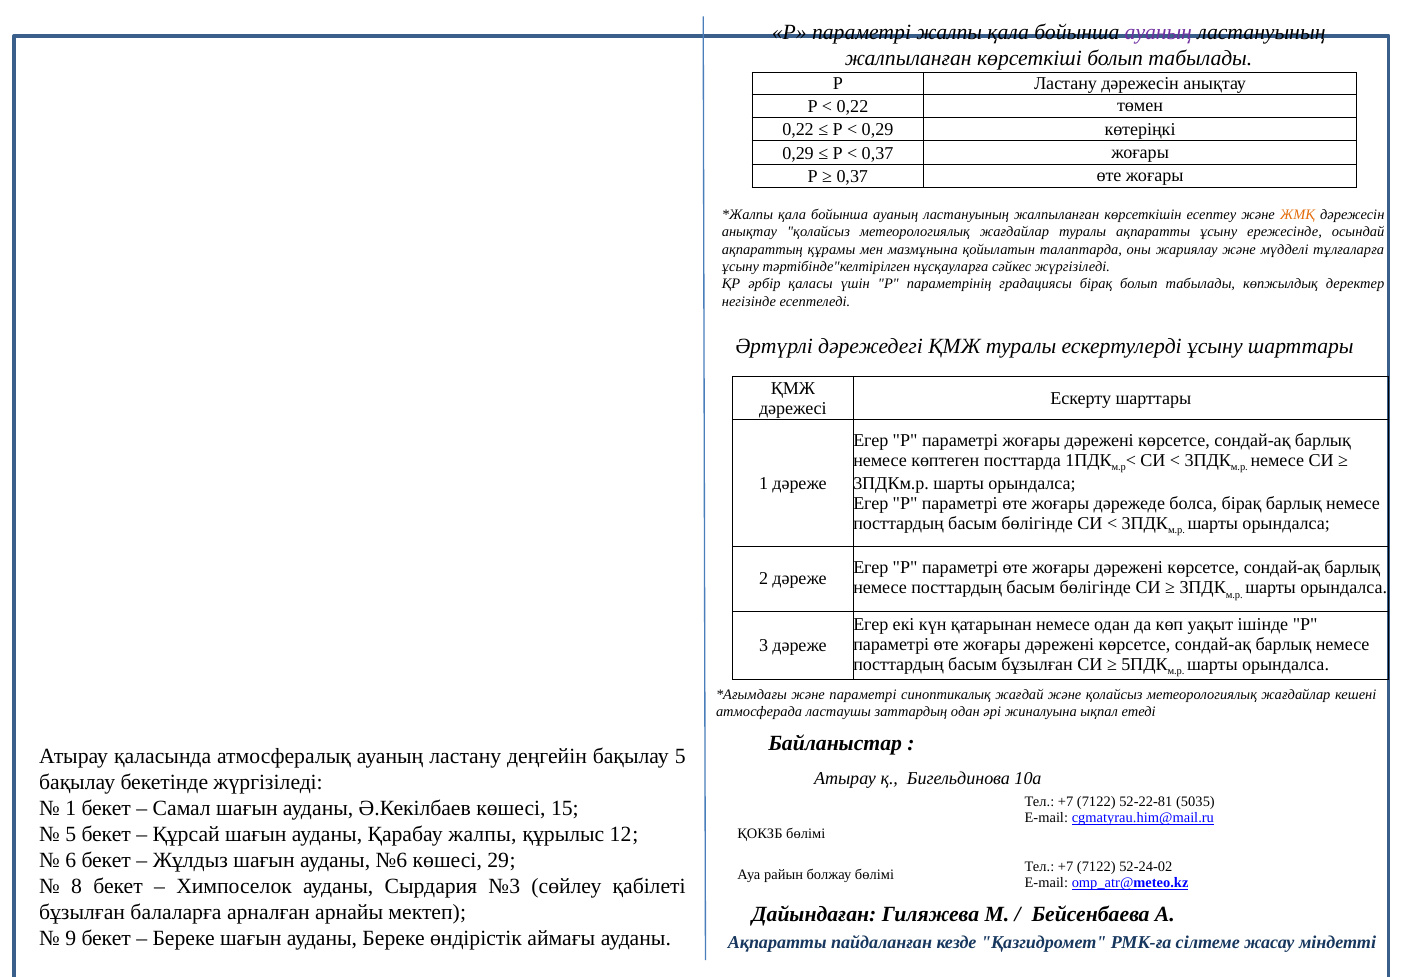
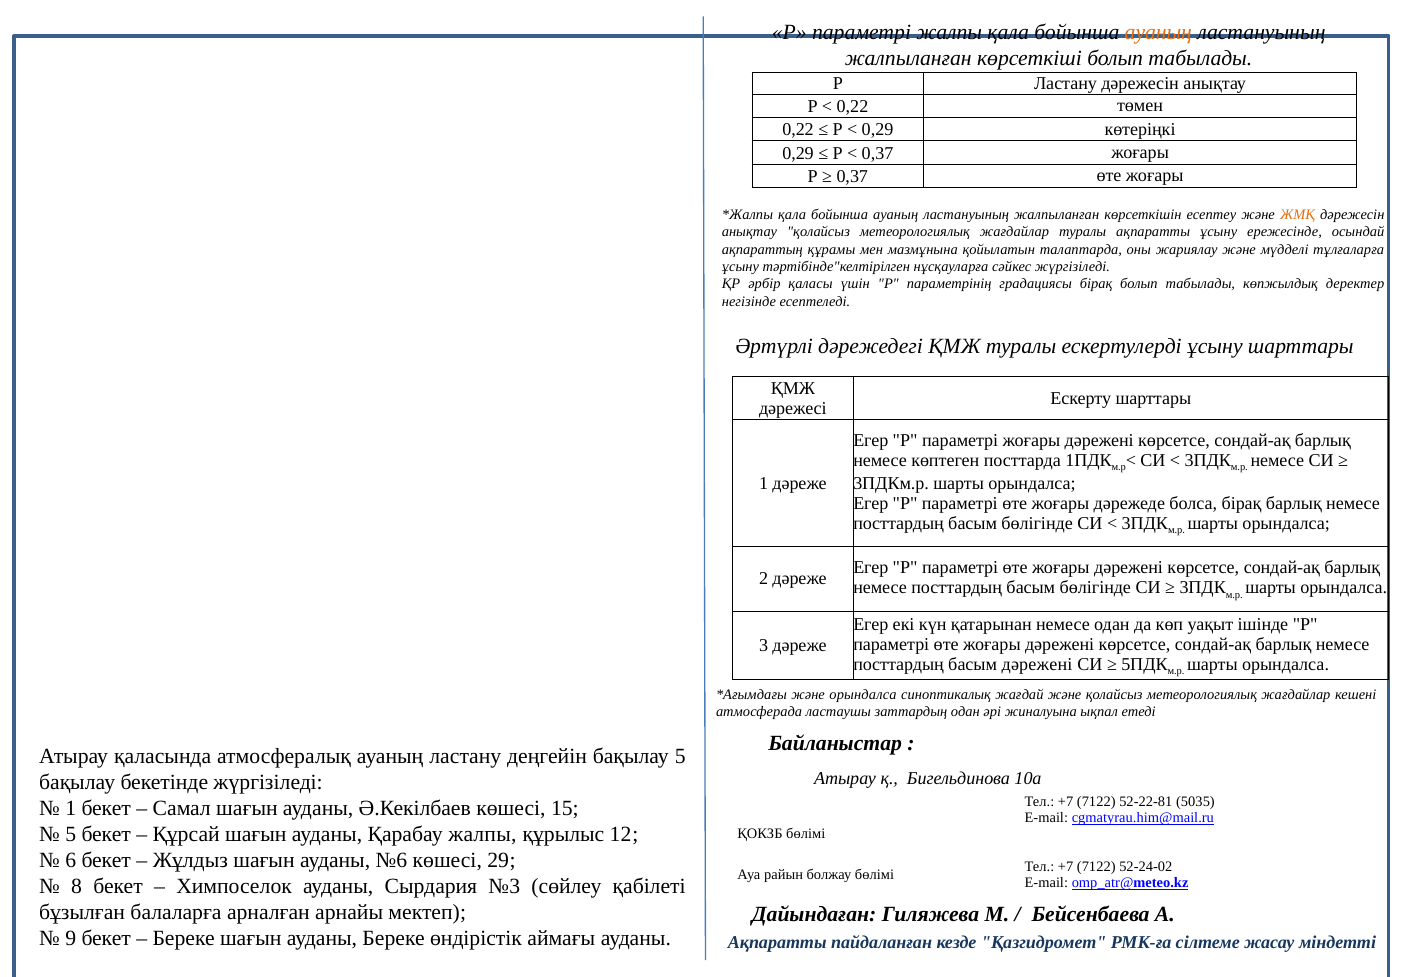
ауаның colour: purple -> orange (1158, 32)
басым бұзылған: бұзылған -> дәрежені (1037, 664)
және параметрі: параметрі -> орындалса (863, 694)
